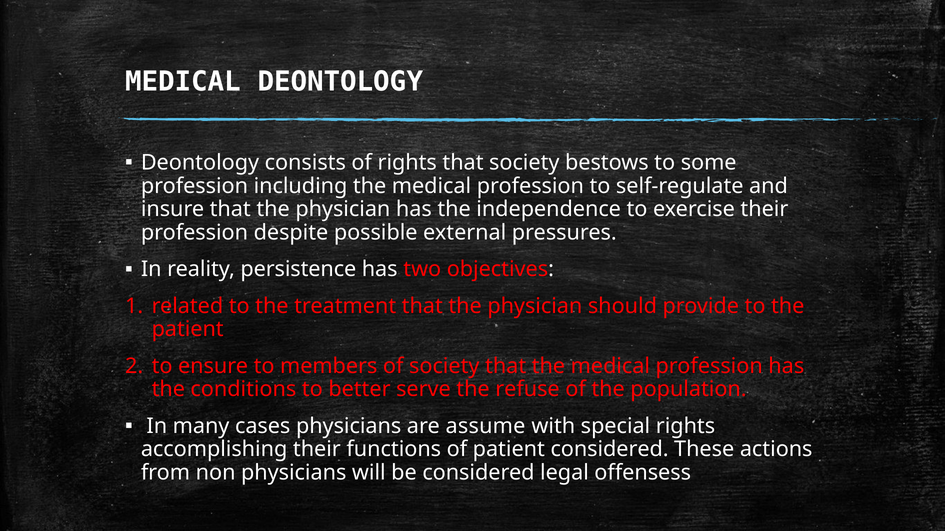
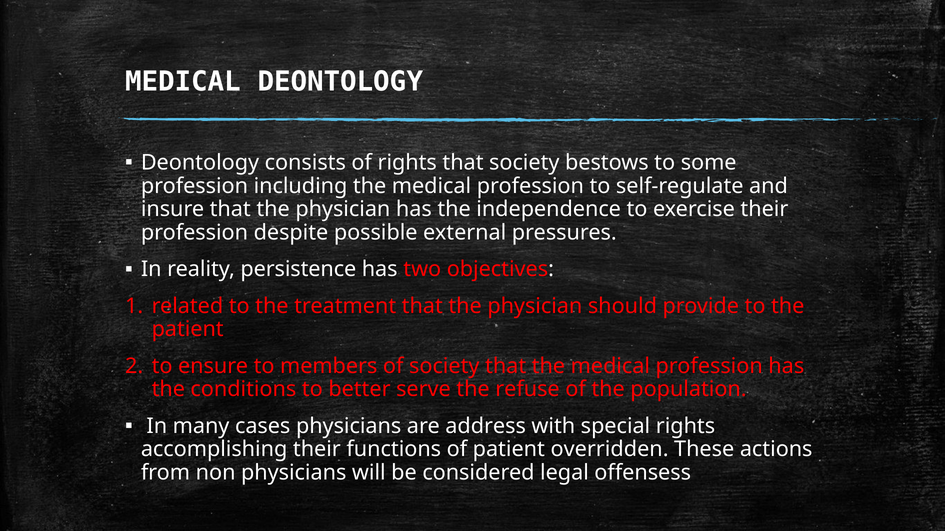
assume: assume -> address (486, 426)
patient considered: considered -> overridden (610, 450)
